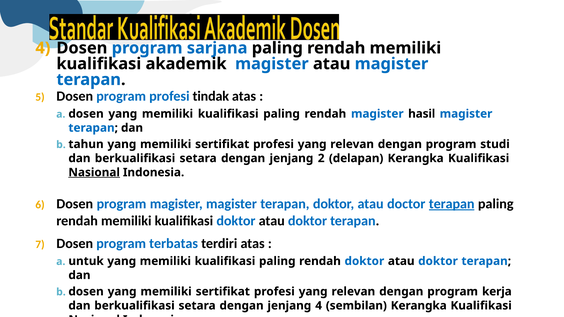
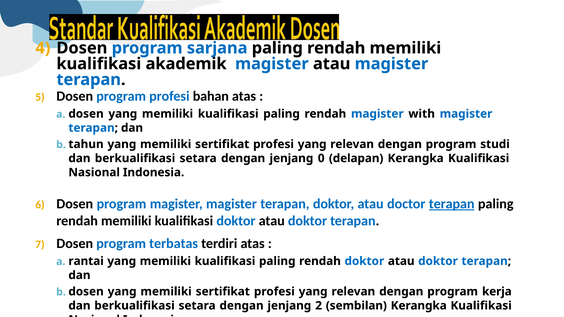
tindak: tindak -> bahan (211, 96)
hasil: hasil -> with (422, 114)
2: 2 -> 0 (321, 158)
Nasional underline: present -> none (94, 173)
untuk: untuk -> rantai (86, 261)
jenjang 4: 4 -> 2 (319, 306)
